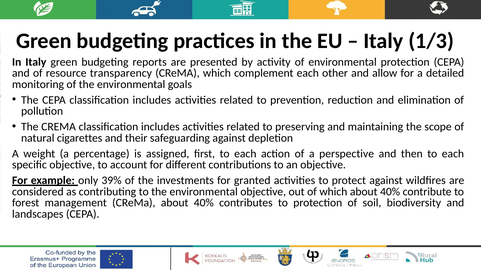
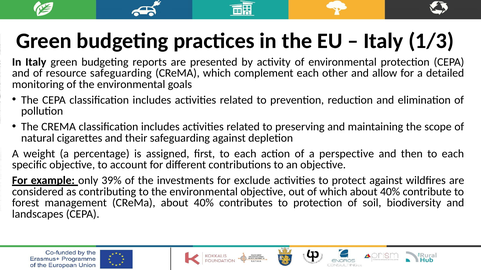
resource transparency: transparency -> safeguarding (121, 73)
granted: granted -> exclude (252, 181)
